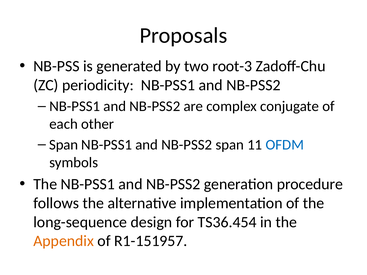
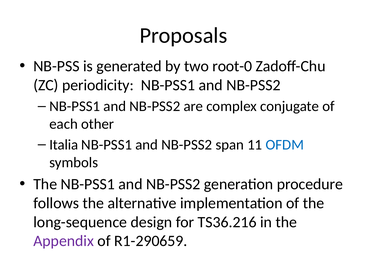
root-3: root-3 -> root-0 (232, 66)
Span: Span -> Italia (64, 145)
TS36.454: TS36.454 -> TS36.216 (227, 222)
Appendix colour: orange -> purple (64, 241)
R1-151957: R1-151957 -> R1-290659 (151, 241)
